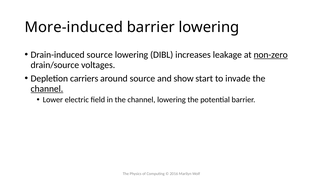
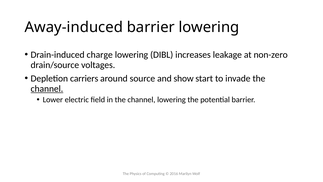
More-induced: More-induced -> Away-induced (74, 27)
Drain-induced source: source -> charge (100, 55)
non-zero underline: present -> none (271, 55)
